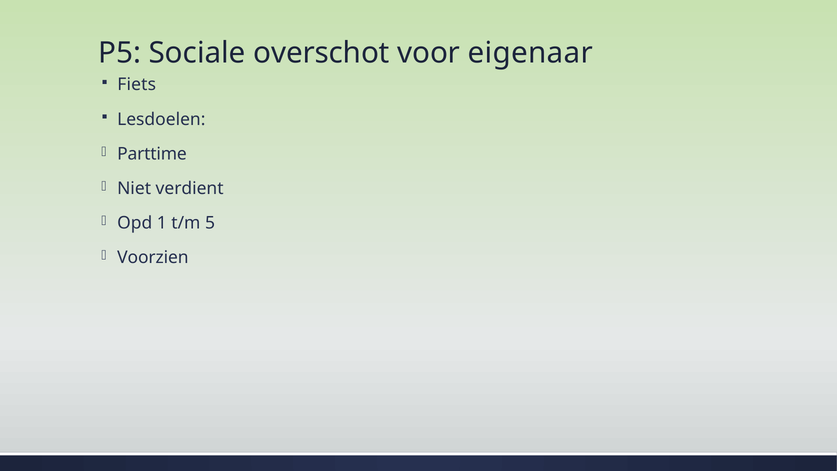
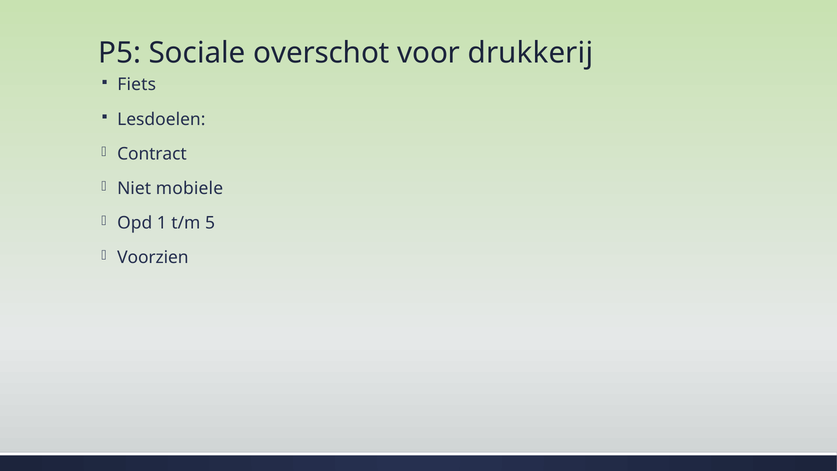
eigenaar: eigenaar -> drukkerij (530, 53)
Parttime: Parttime -> Contract (152, 154)
verdient: verdient -> mobiele (189, 188)
